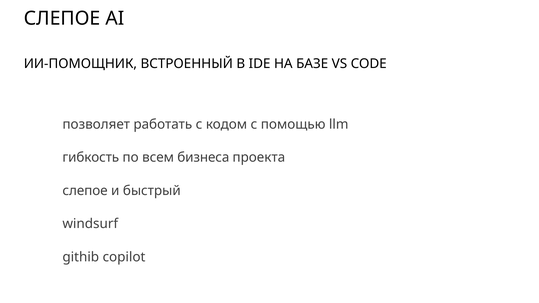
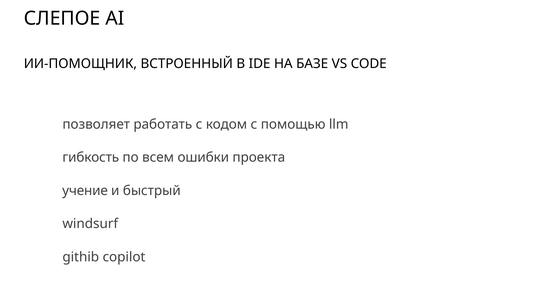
бизнеса: бизнеса -> ошибки (203, 158)
слепое: слепое -> учение (85, 191)
